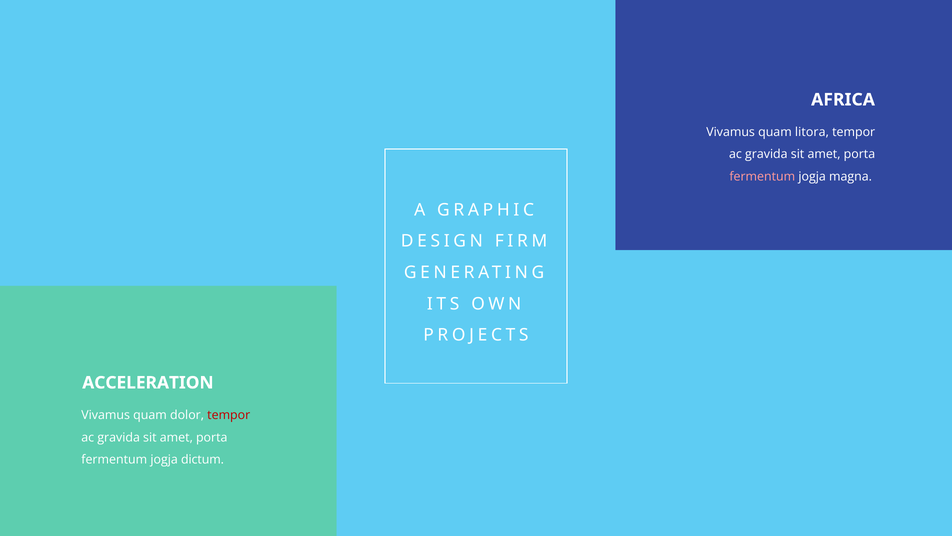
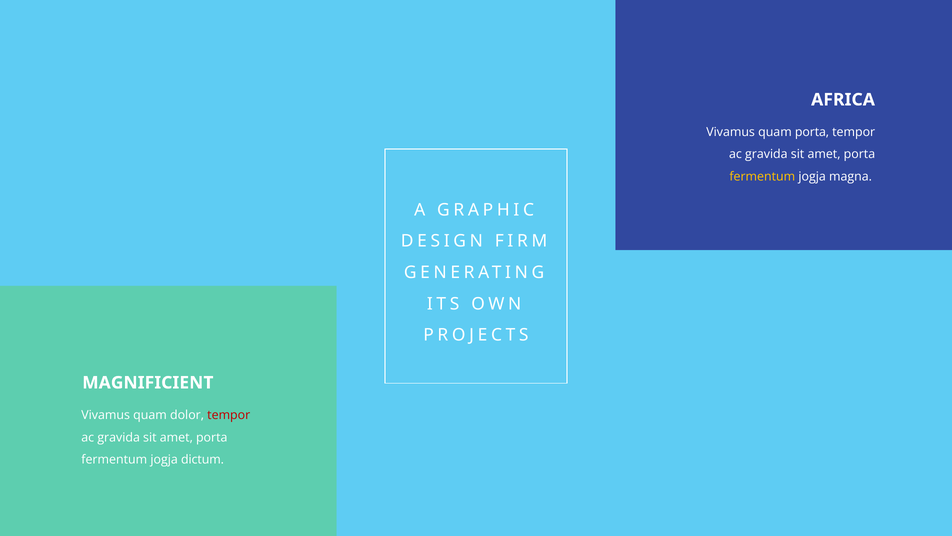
quam litora: litora -> porta (812, 132)
fermentum colour: pink -> yellow (762, 177)
ACCELERATION: ACCELERATION -> MAGNIFICIENT (148, 382)
